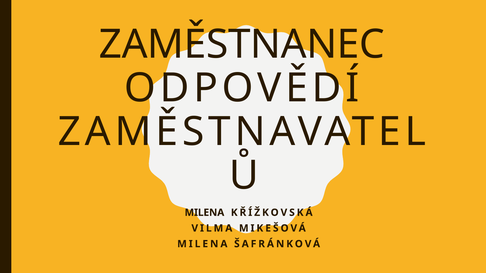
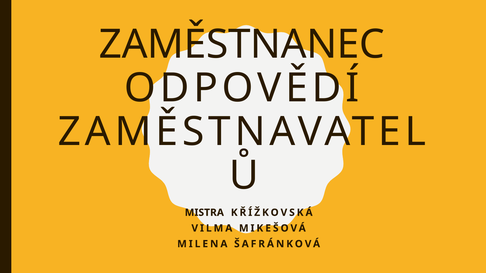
MILENA: MILENA -> MISTRA (204, 213)
